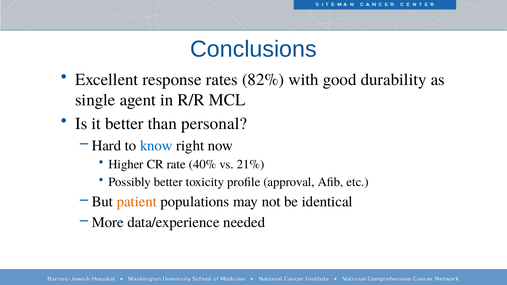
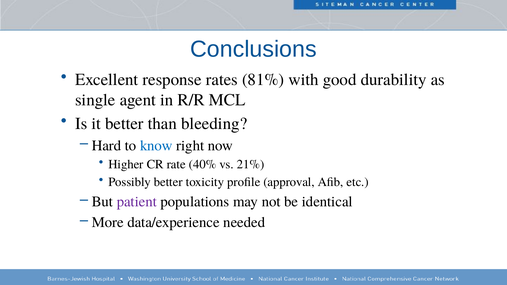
82%: 82% -> 81% (263, 80)
personal: personal -> bleeding (214, 124)
patient colour: orange -> purple (137, 202)
